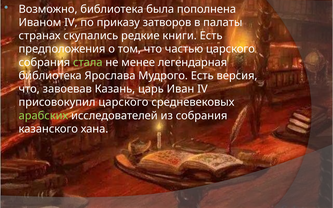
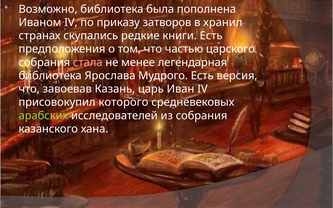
палаты: палаты -> хранил (223, 22)
стала colour: light green -> pink (88, 62)
присовокупил царского: царского -> которого (123, 102)
